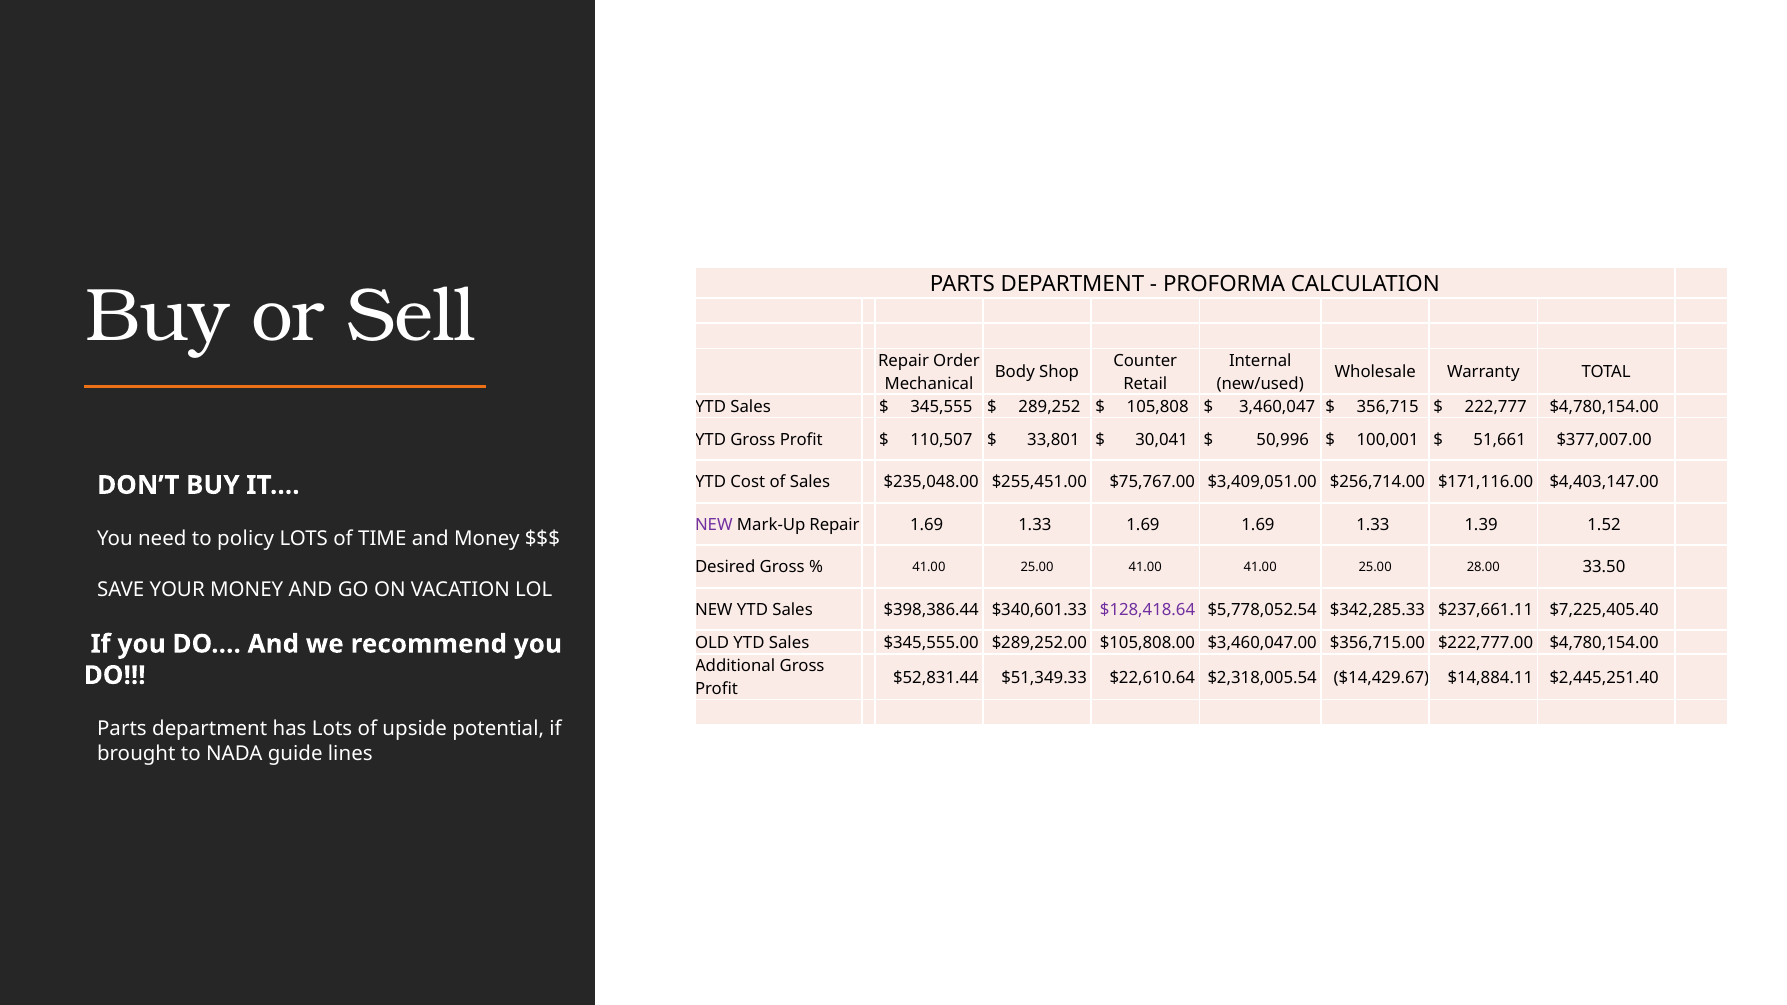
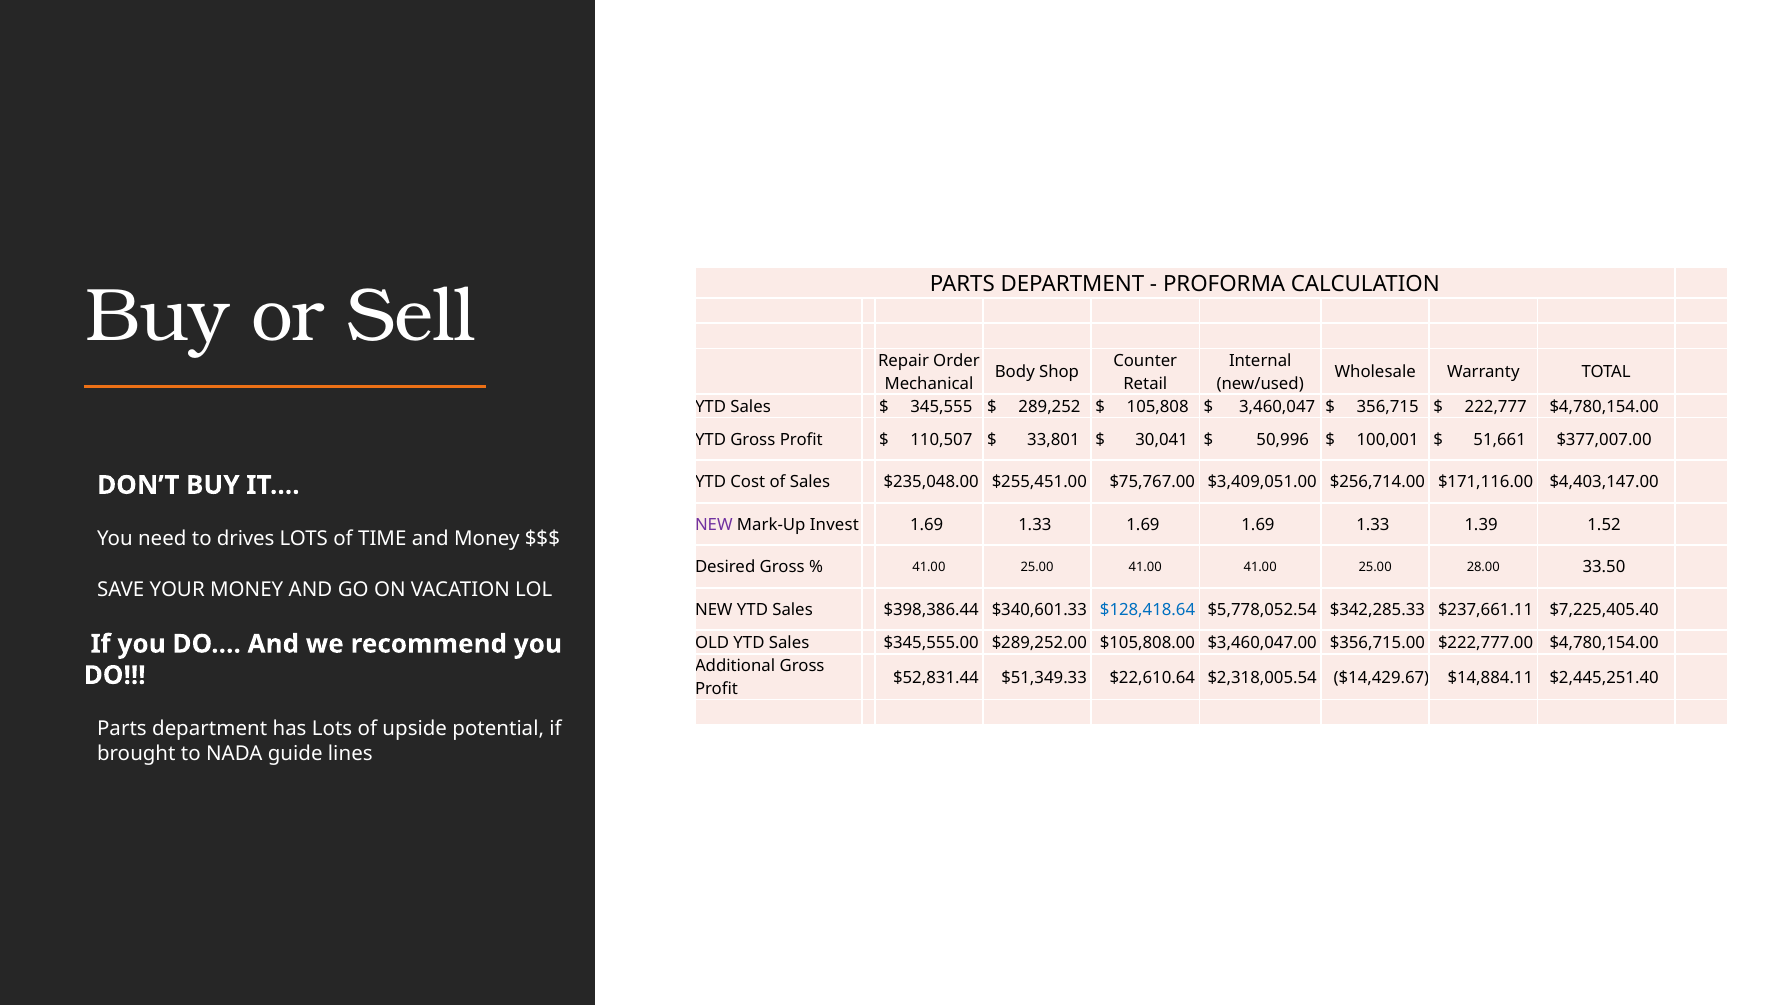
Mark-Up Repair: Repair -> Invest (834, 525)
policy: policy -> drives (246, 539)
$128,418.64 colour: purple -> blue (1148, 610)
